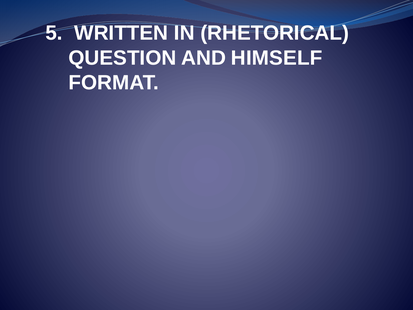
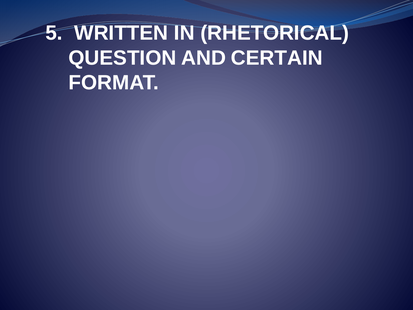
HIMSELF: HIMSELF -> CERTAIN (277, 58)
